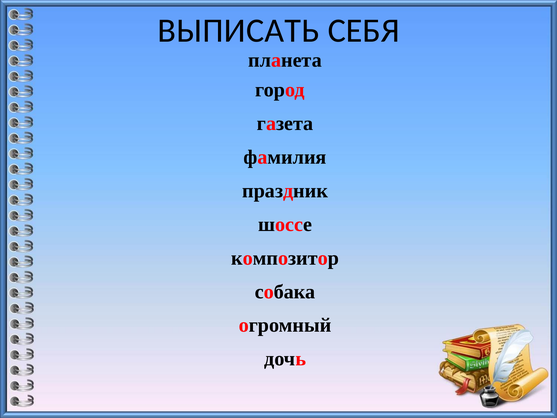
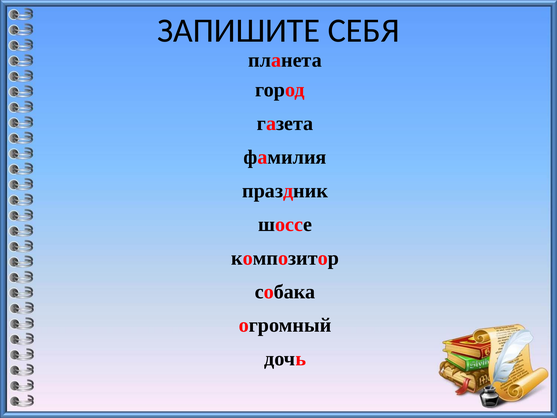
ВЫПИСАТЬ: ВЫПИСАТЬ -> ЗАПИШИТЕ (239, 31)
